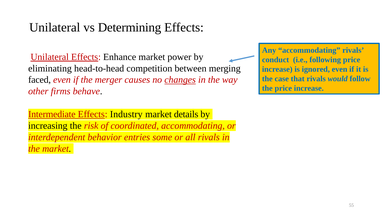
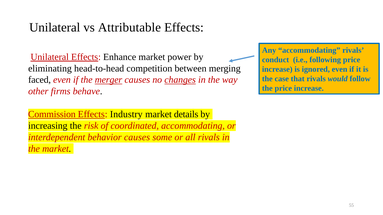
Determining: Determining -> Attributable (129, 27)
merger underline: none -> present (109, 80)
Intermediate: Intermediate -> Commission (52, 114)
behavior entries: entries -> causes (137, 137)
